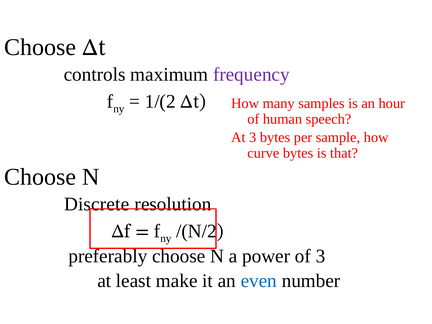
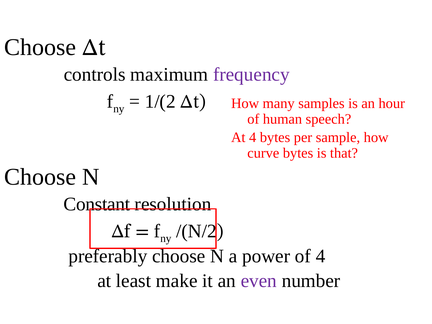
At 3: 3 -> 4 (253, 137)
Discrete: Discrete -> Constant (97, 204)
of 3: 3 -> 4 (321, 256)
even colour: blue -> purple (259, 281)
